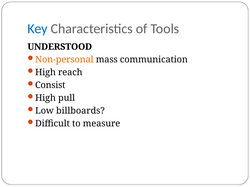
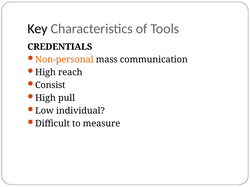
Key colour: blue -> black (38, 29)
UNDERSTOOD: UNDERSTOOD -> CREDENTIALS (60, 47)
billboards: billboards -> individual (80, 111)
